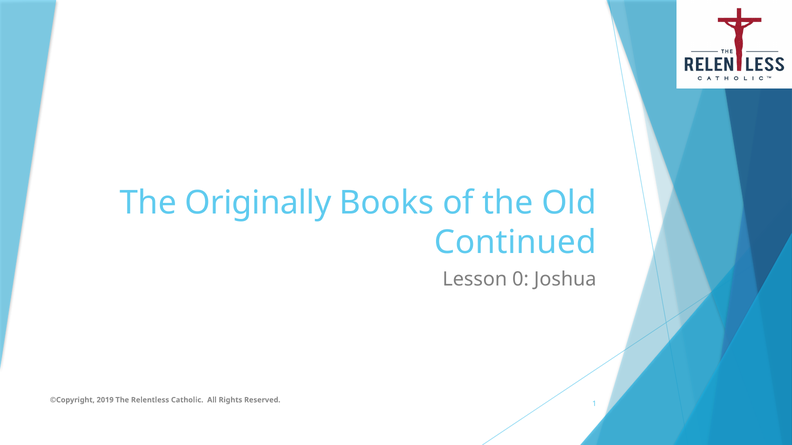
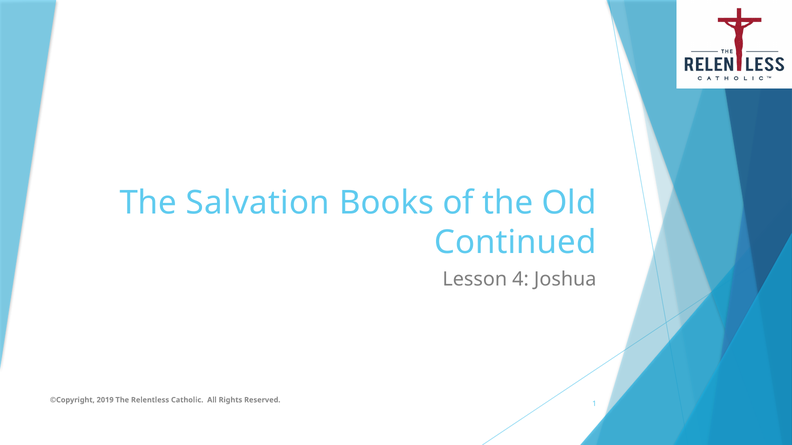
Originally: Originally -> Salvation (258, 203)
0: 0 -> 4 (521, 279)
